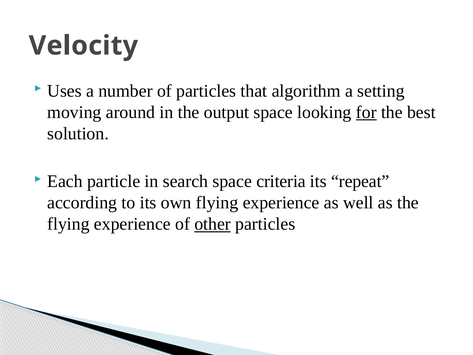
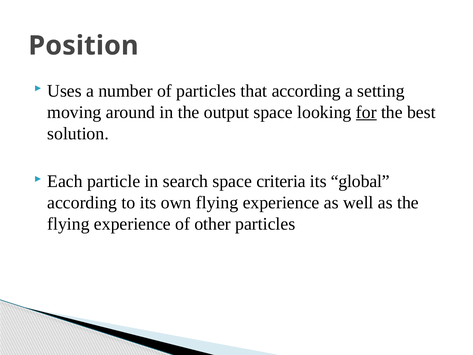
Velocity: Velocity -> Position (83, 46)
that algorithm: algorithm -> according (306, 91)
repeat: repeat -> global (360, 181)
other underline: present -> none (213, 224)
